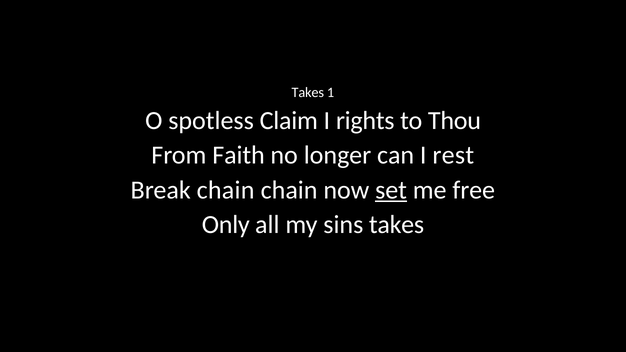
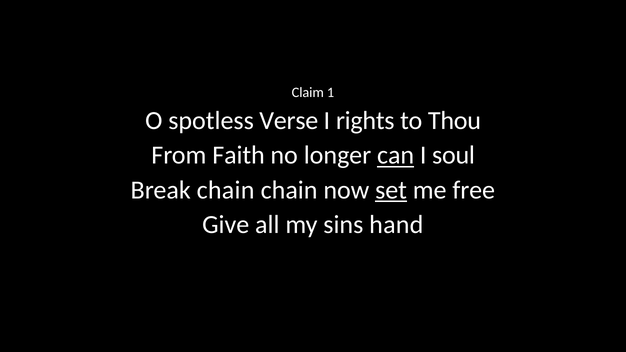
Takes: Takes -> Claim (308, 92)
Claim: Claim -> Verse (289, 121)
can underline: none -> present (396, 155)
rest: rest -> soul (454, 155)
Only: Only -> Give (226, 225)
sins takes: takes -> hand (396, 225)
